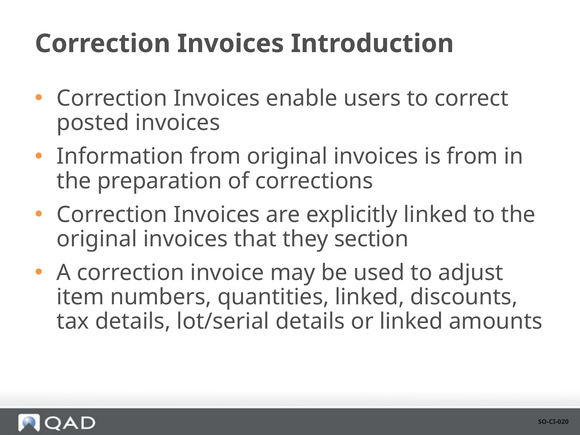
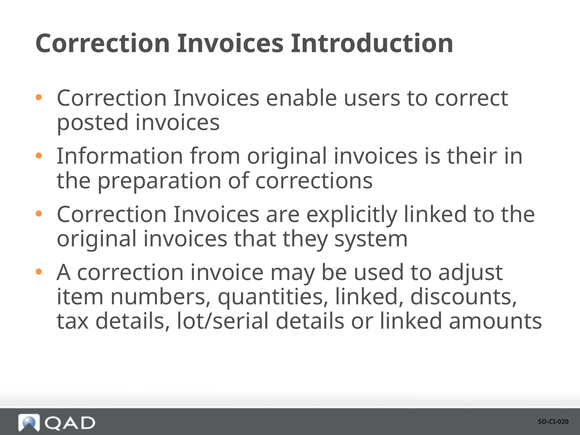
is from: from -> their (472, 157)
section: section -> system (371, 239)
